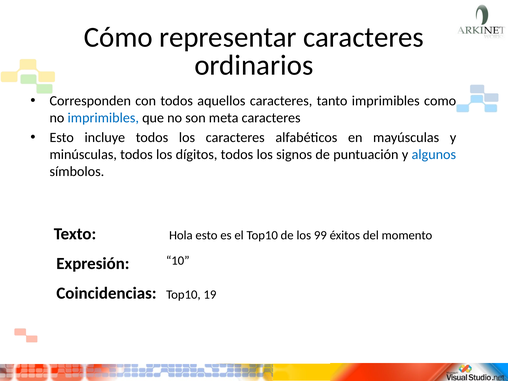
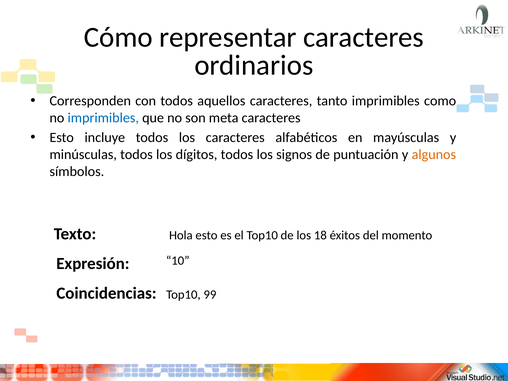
algunos colour: blue -> orange (434, 155)
99: 99 -> 18 (320, 235)
19: 19 -> 99 (210, 295)
